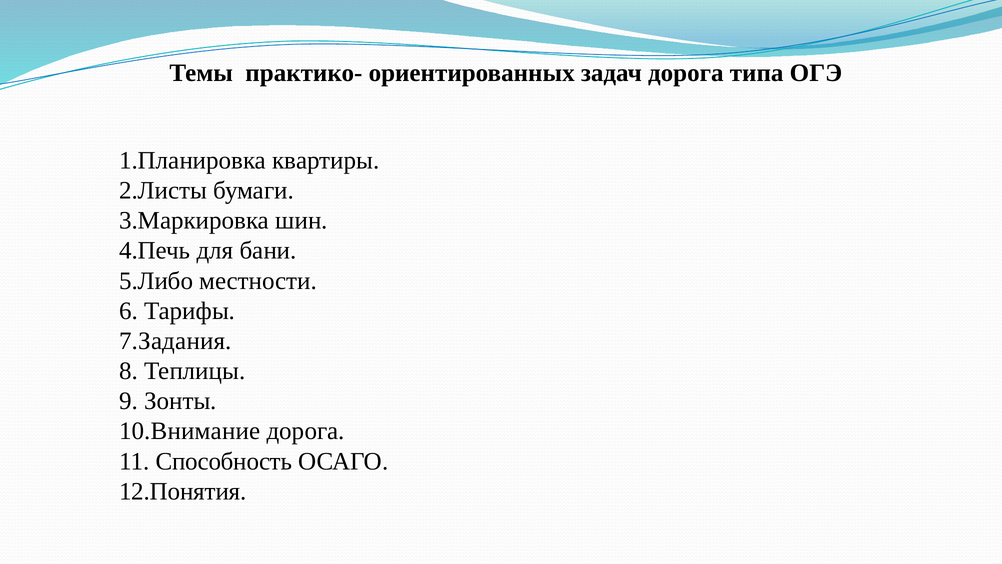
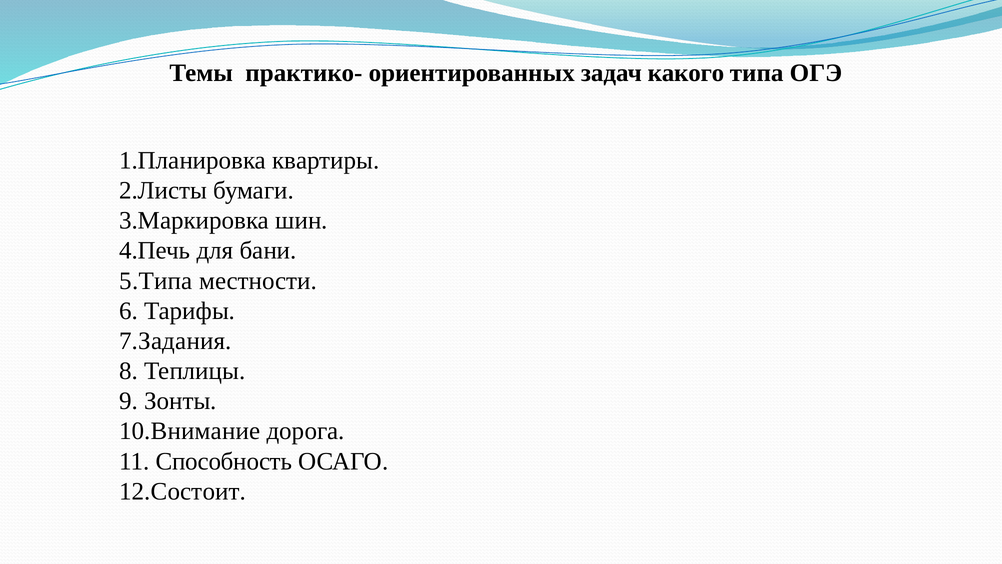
задач дорога: дорога -> какого (686, 73)
5.Либо: 5.Либо -> 5.Типа (156, 281)
12.Понятия: 12.Понятия -> 12.Состоит (183, 491)
